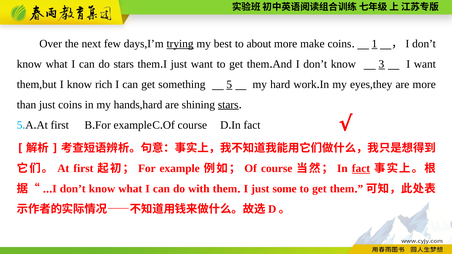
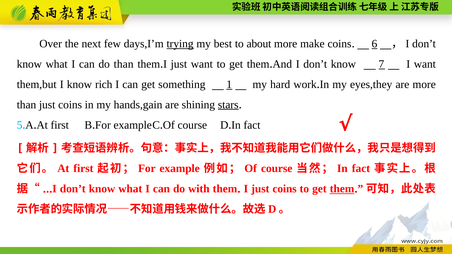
1: 1 -> 6 (374, 44)
do stars: stars -> than (124, 64)
3: 3 -> 7 (381, 64)
something 5: 5 -> 1 (229, 84)
hands,hard: hands,hard -> hands,gain (138, 105)
fact underline: present -> none (361, 169)
I just some: some -> coins (285, 189)
them underline: none -> present (342, 189)
